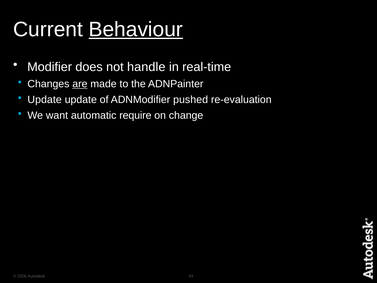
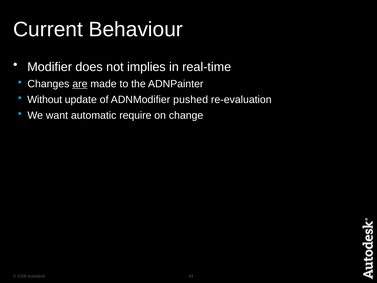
Behaviour underline: present -> none (136, 29)
handle: handle -> implies (146, 67)
Update: Update -> Without (45, 100)
